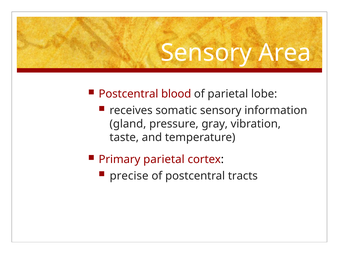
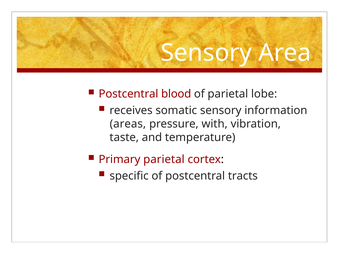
gland: gland -> areas (128, 124)
gray: gray -> with (215, 124)
precise: precise -> specific (129, 176)
